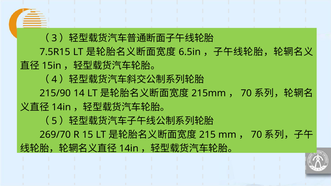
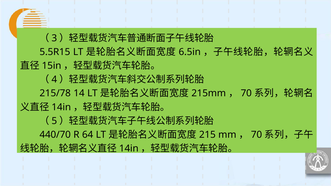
7.5R15: 7.5R15 -> 5.5R15 (55, 52)
215/90: 215/90 -> 215/78 (55, 93)
269/70: 269/70 -> 440/70 (55, 135)
15: 15 -> 64 (88, 135)
